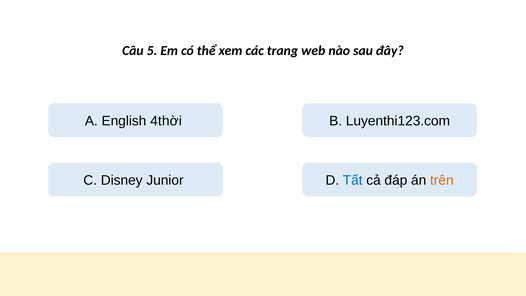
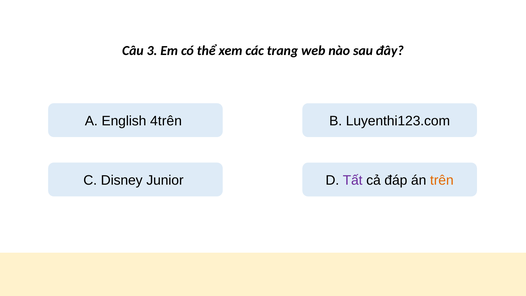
5: 5 -> 3 (152, 51)
4thời: 4thời -> 4trên (166, 121)
Tất colour: blue -> purple (353, 180)
